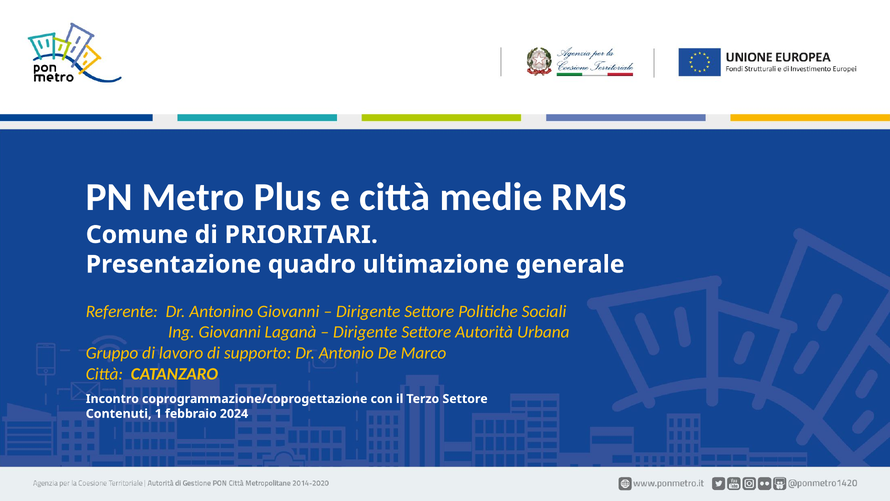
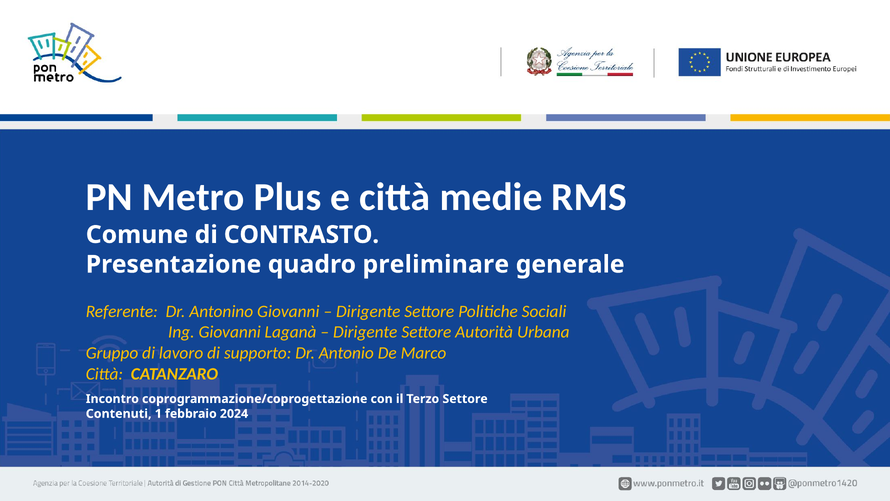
PRIORITARI: PRIORITARI -> CONTRASTO (301, 235)
ultimazione: ultimazione -> preliminare (436, 264)
